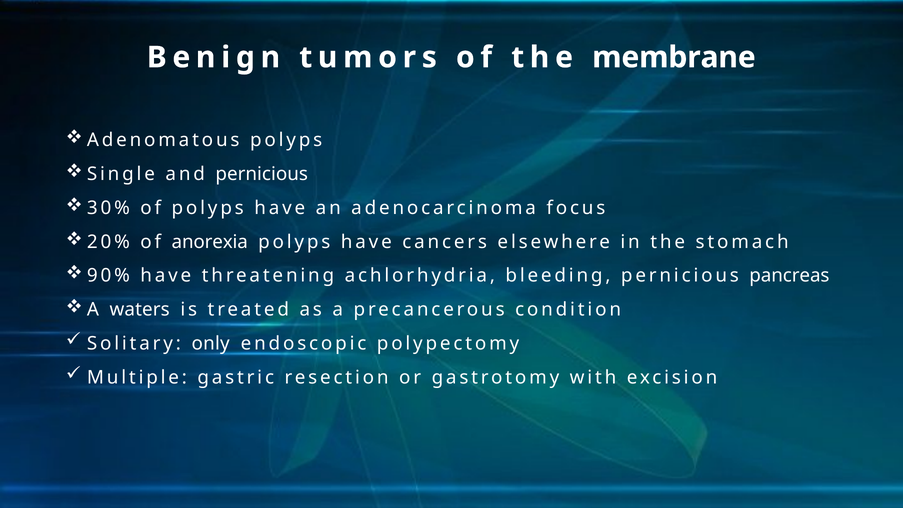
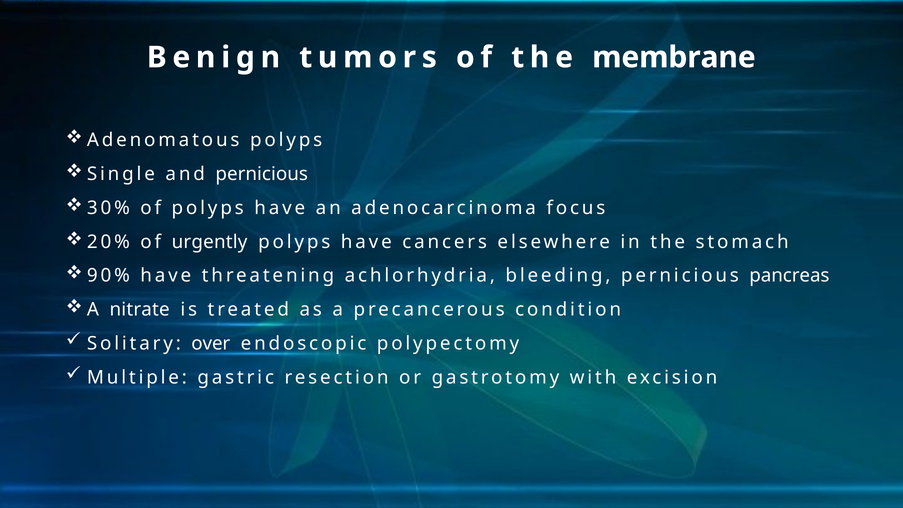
anorexia: anorexia -> urgently (210, 242)
waters: waters -> nitrate (140, 310)
only: only -> over (211, 344)
